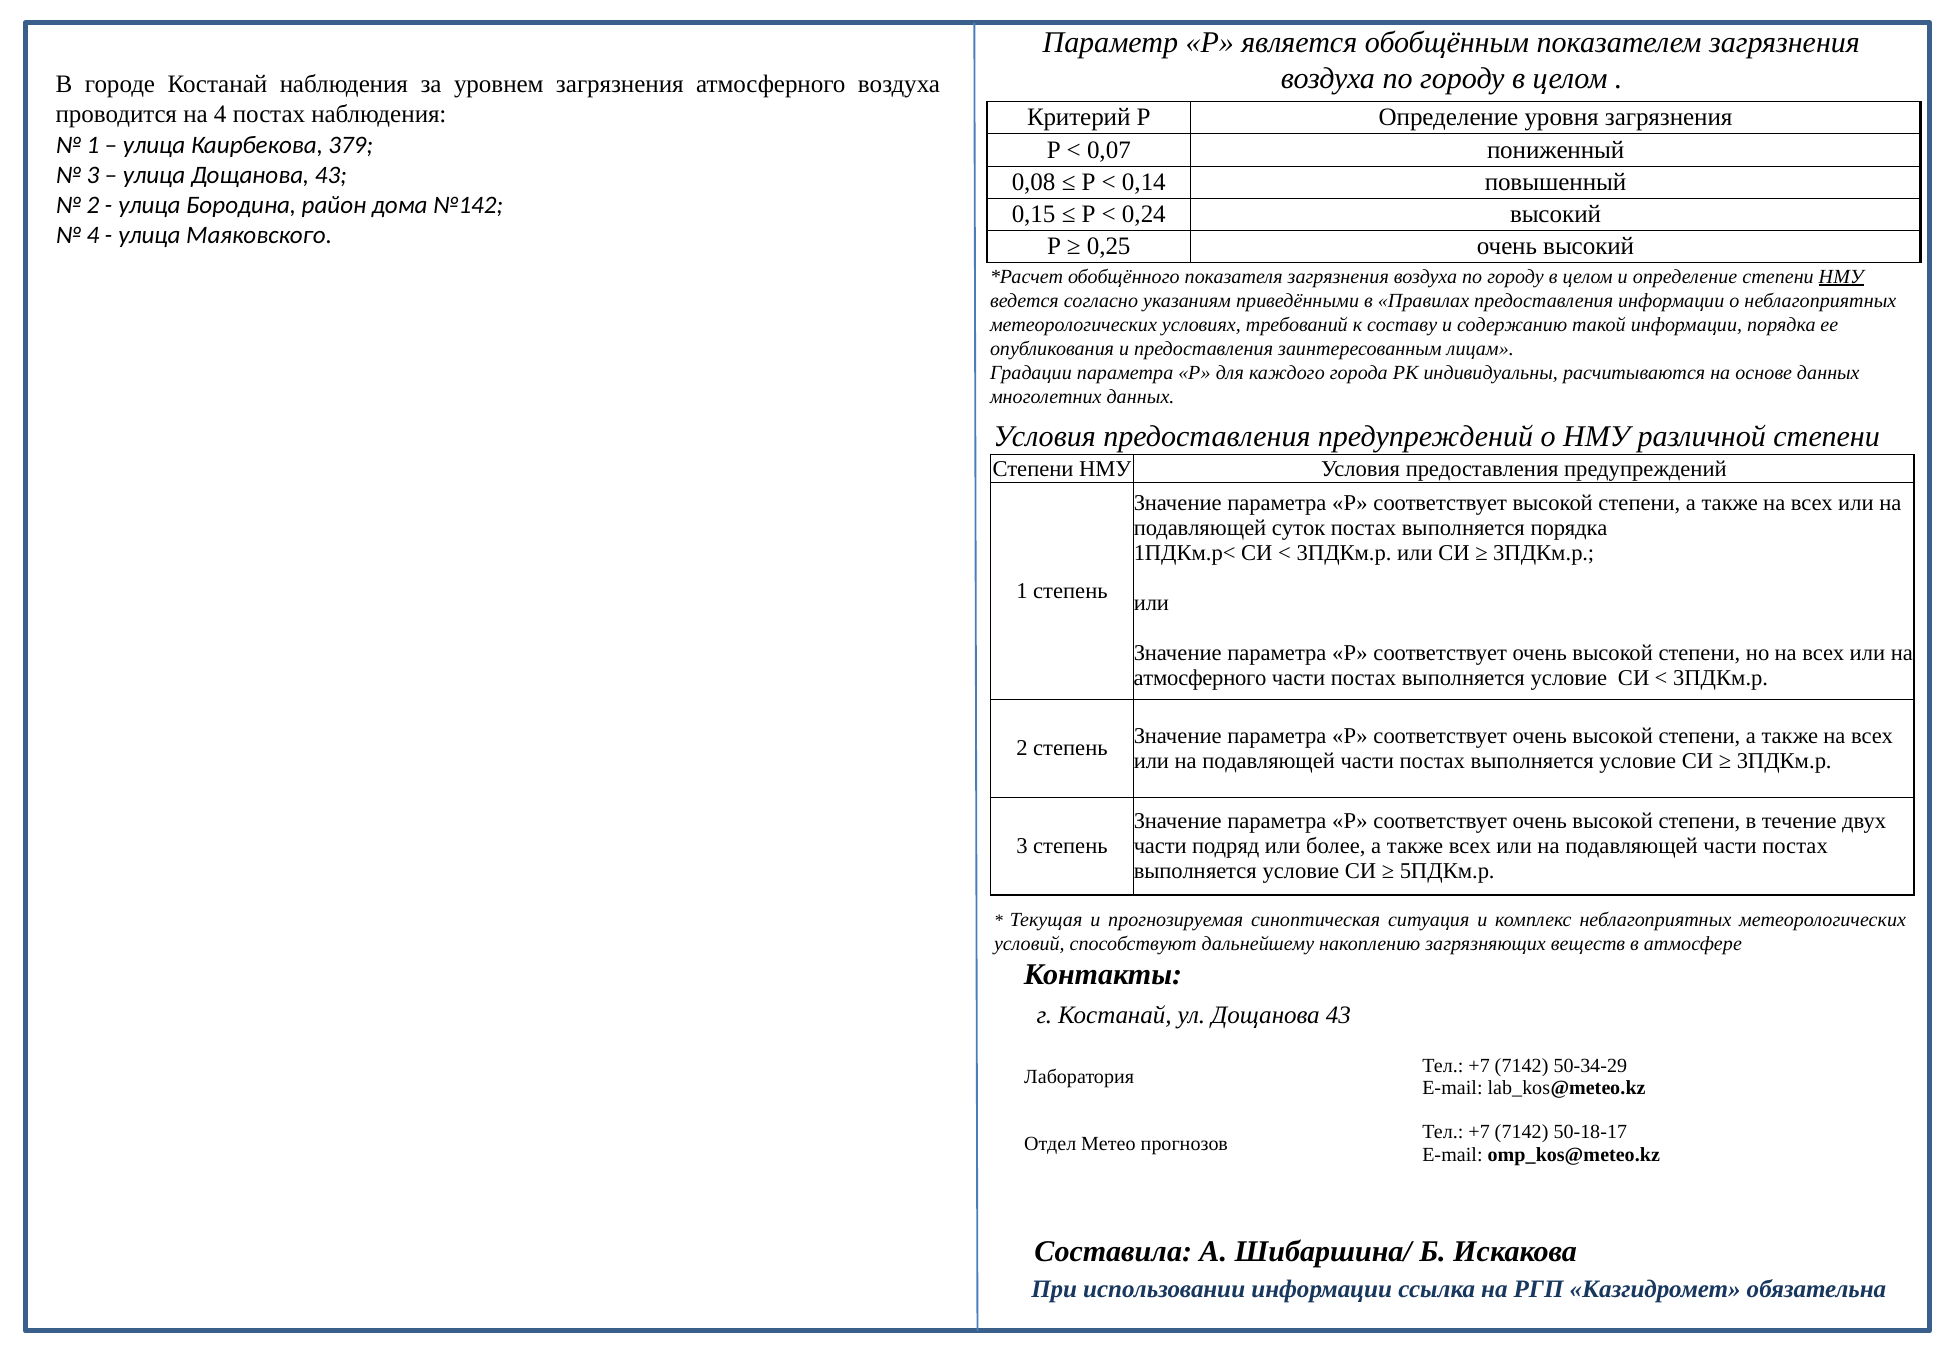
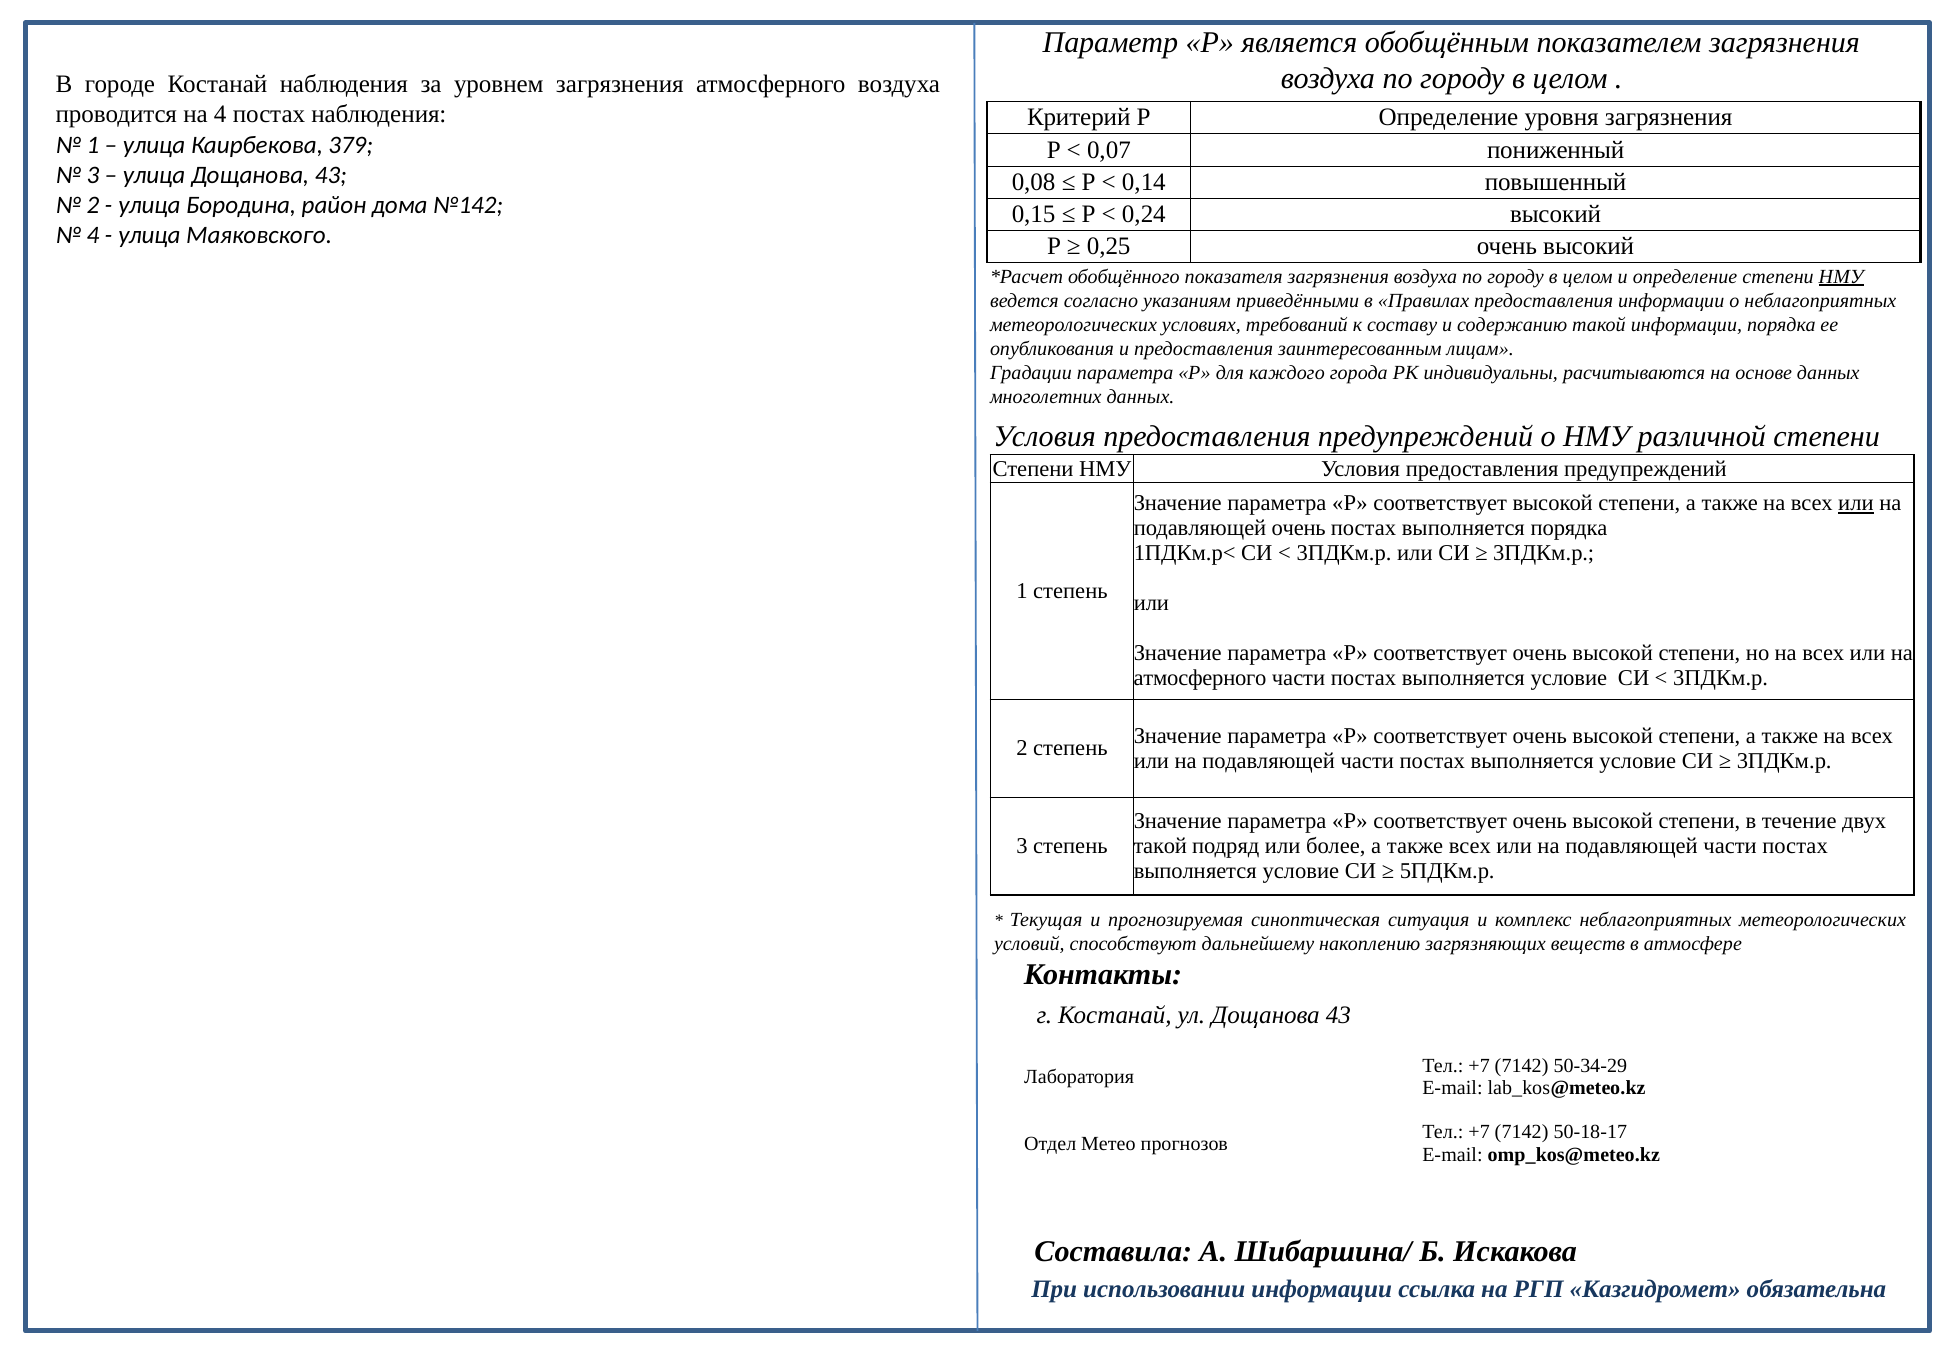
или underline: none -> present (1856, 503)
подавляющей суток: суток -> очень (1299, 528)
части: части -> такой (1160, 846)
